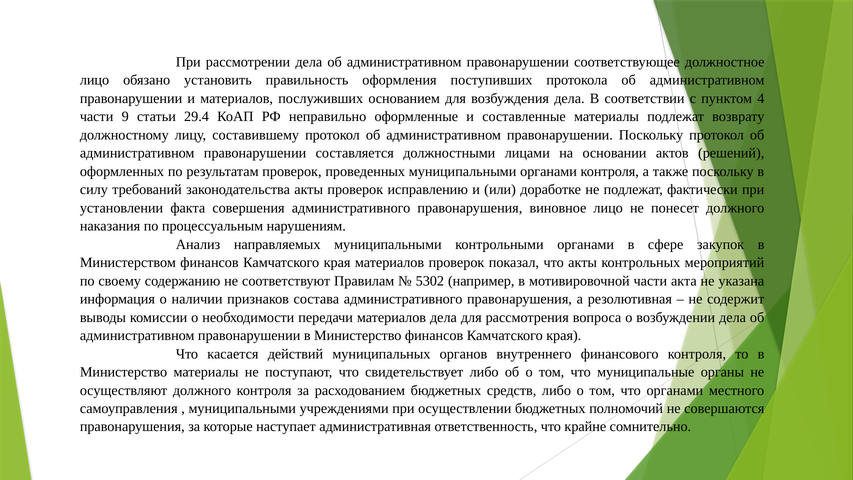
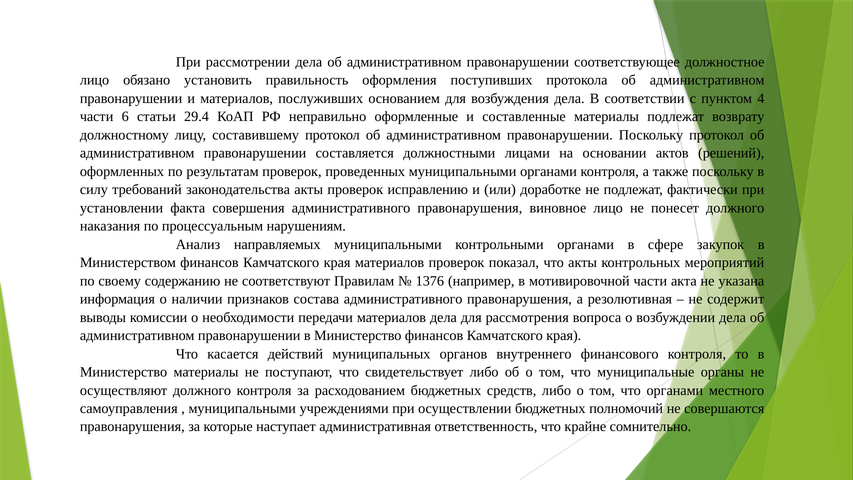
9: 9 -> 6 (125, 117)
5302: 5302 -> 1376 (430, 281)
